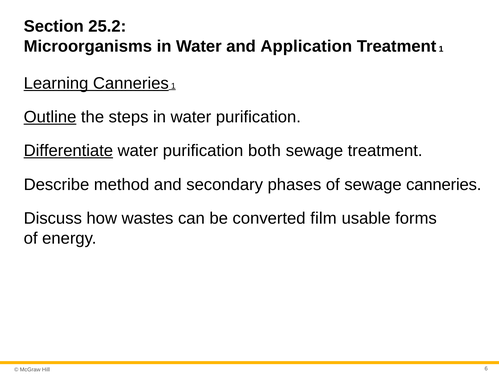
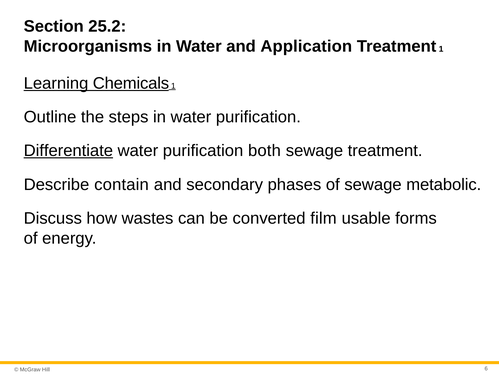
Learning Canneries: Canneries -> Chemicals (131, 83)
Outline underline: present -> none (50, 117)
method: method -> contain (122, 185)
sewage canneries: canneries -> metabolic (444, 185)
